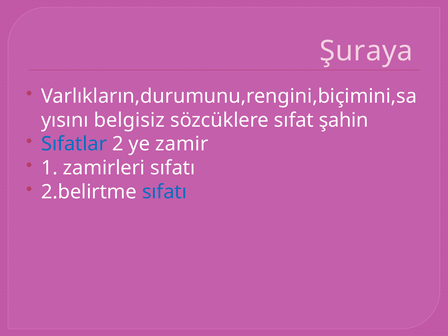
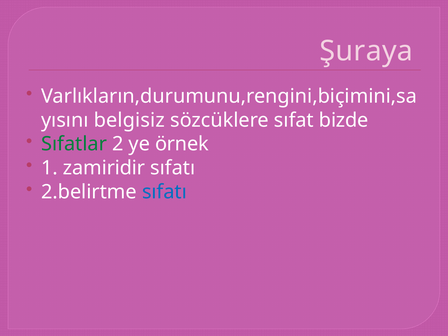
şahin: şahin -> bizde (344, 120)
Sıfatlar colour: blue -> green (74, 144)
zamir: zamir -> örnek (182, 144)
zamirleri: zamirleri -> zamiridir (104, 168)
